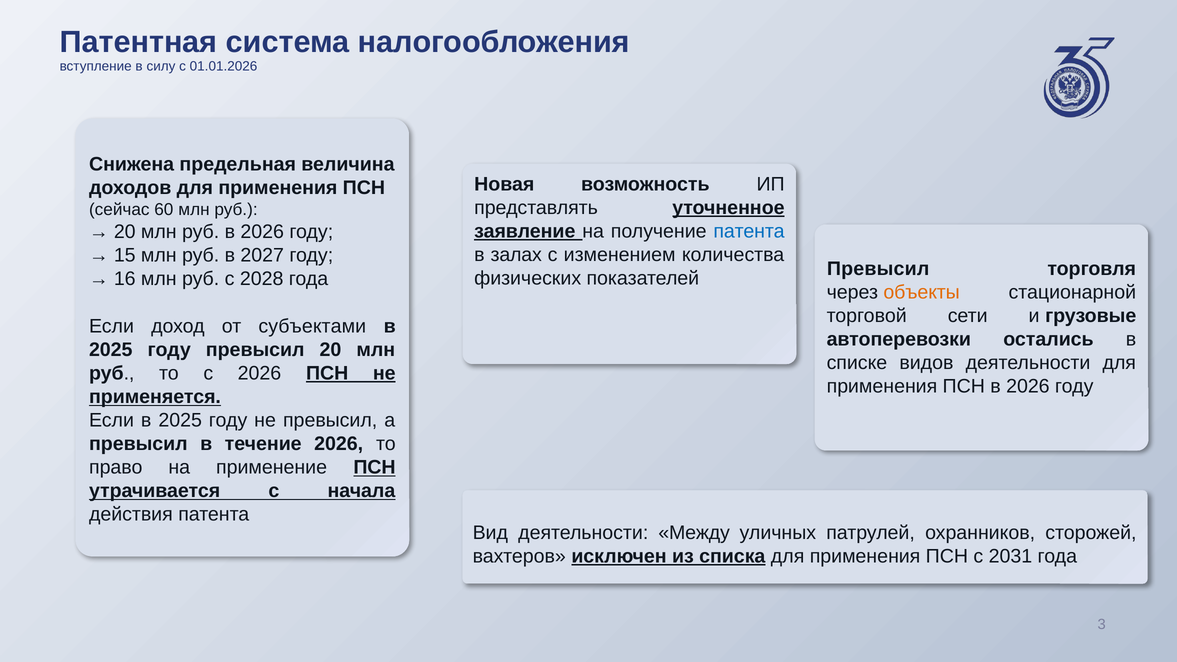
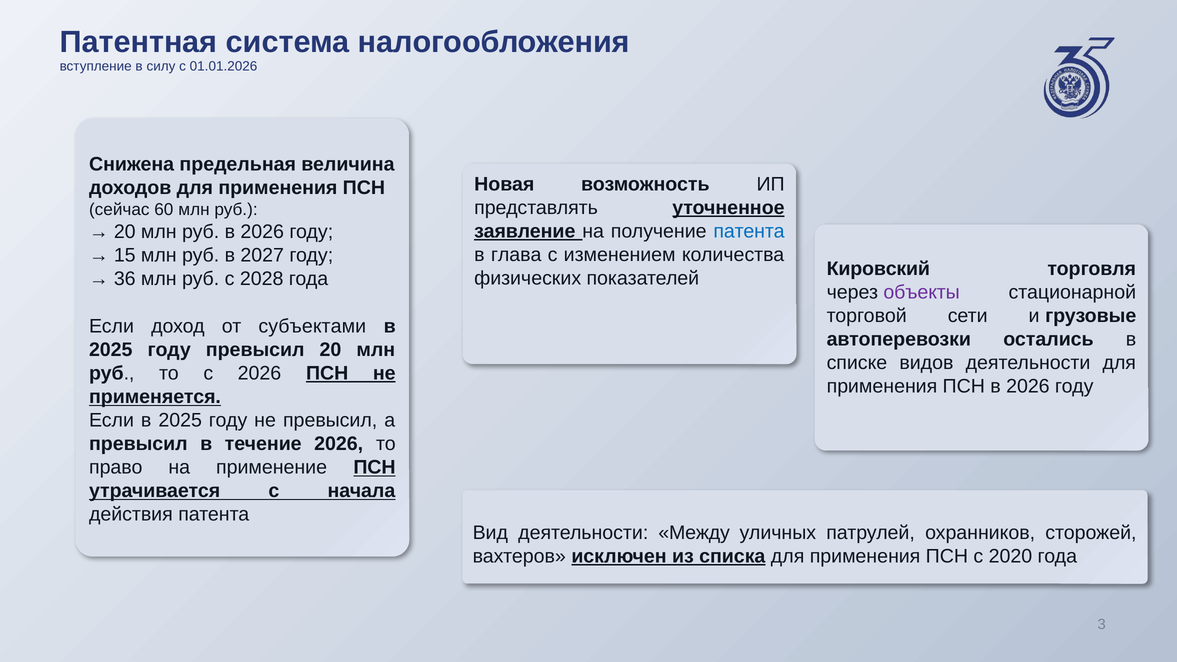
залах: залах -> глава (516, 255)
показателей Превысил: Превысил -> Кировский (878, 269)
16: 16 -> 36 (125, 279)
объекты colour: orange -> purple (922, 292)
2031: 2031 -> 2020 (1010, 556)
